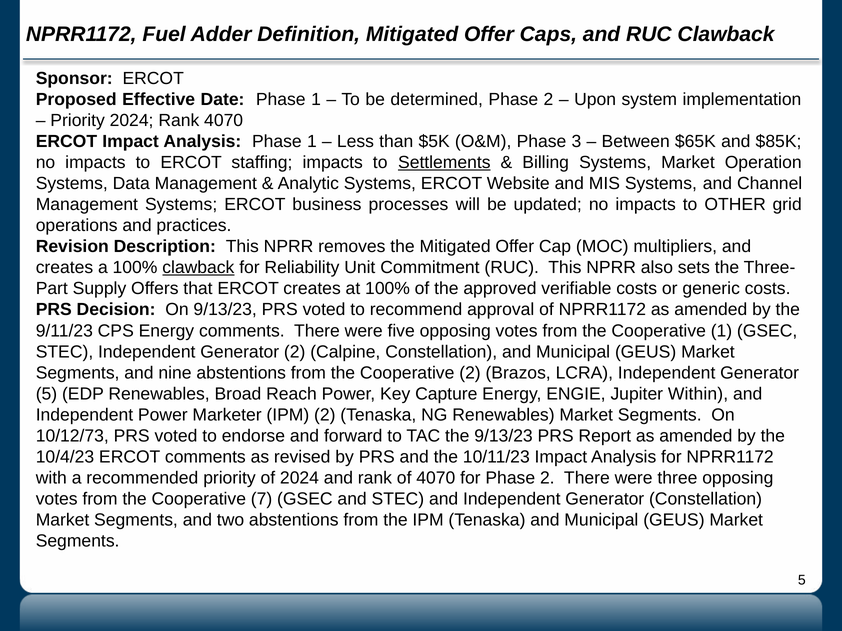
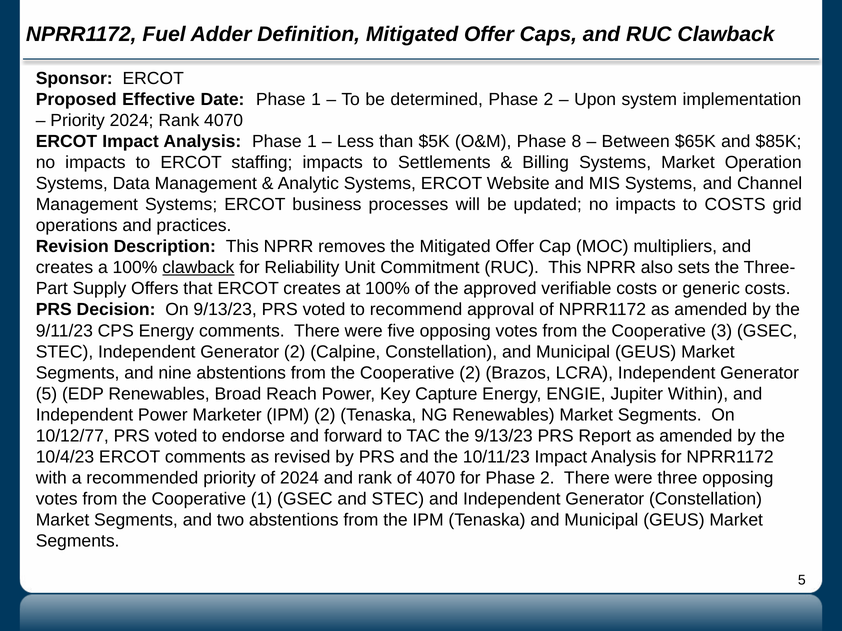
3: 3 -> 8 (576, 142)
Settlements underline: present -> none (444, 163)
to OTHER: OTHER -> COSTS (735, 205)
Cooperative 1: 1 -> 3 (721, 331)
10/12/73: 10/12/73 -> 10/12/77 (72, 436)
Cooperative 7: 7 -> 1 (262, 499)
